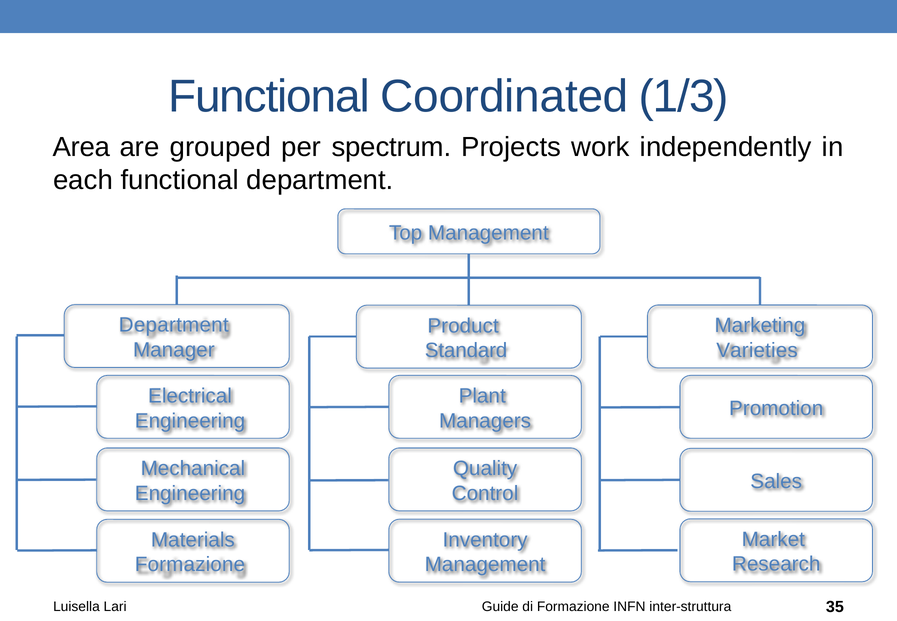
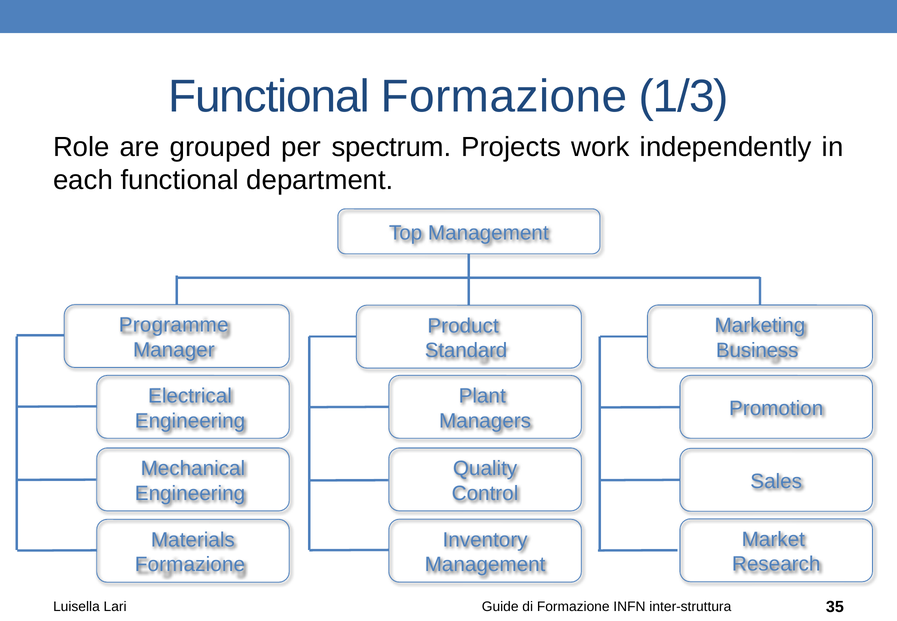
Functional Coordinated: Coordinated -> Formazione (504, 96)
Area: Area -> Role (81, 147)
Department: Department -> Programme (174, 325)
Varieties: Varieties -> Business (757, 350)
